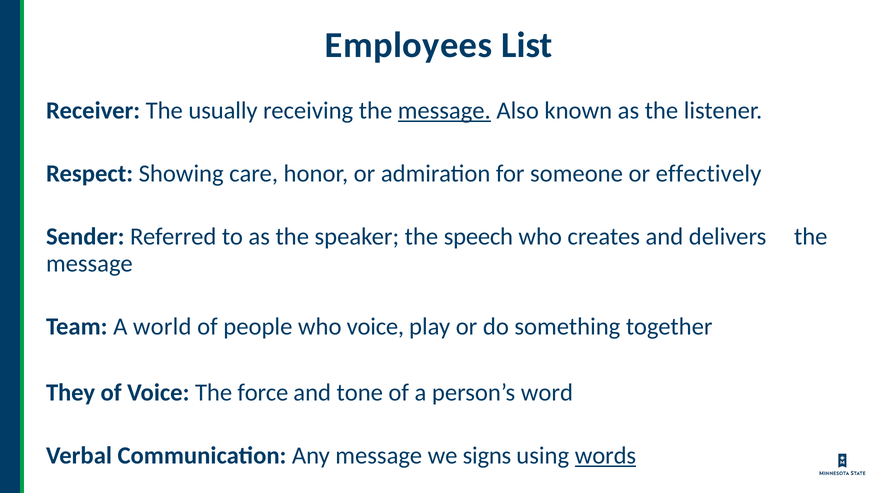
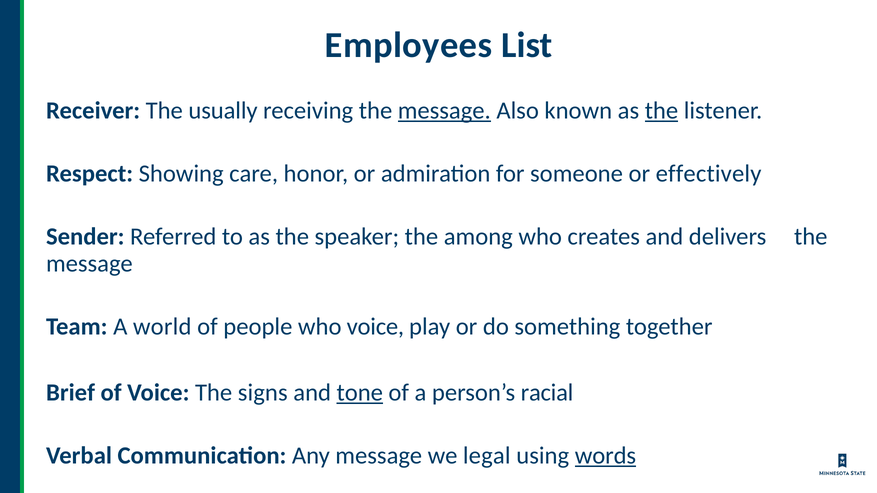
the underline: none -> present (661, 111)
speech: speech -> among (478, 237)
They: They -> Brief (70, 393)
force: force -> signs (263, 393)
tone underline: none -> present (360, 393)
word: word -> racial (547, 393)
signs: signs -> legal (487, 456)
